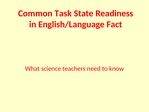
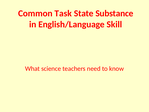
Readiness: Readiness -> Substance (114, 13)
Fact: Fact -> Skill (114, 24)
